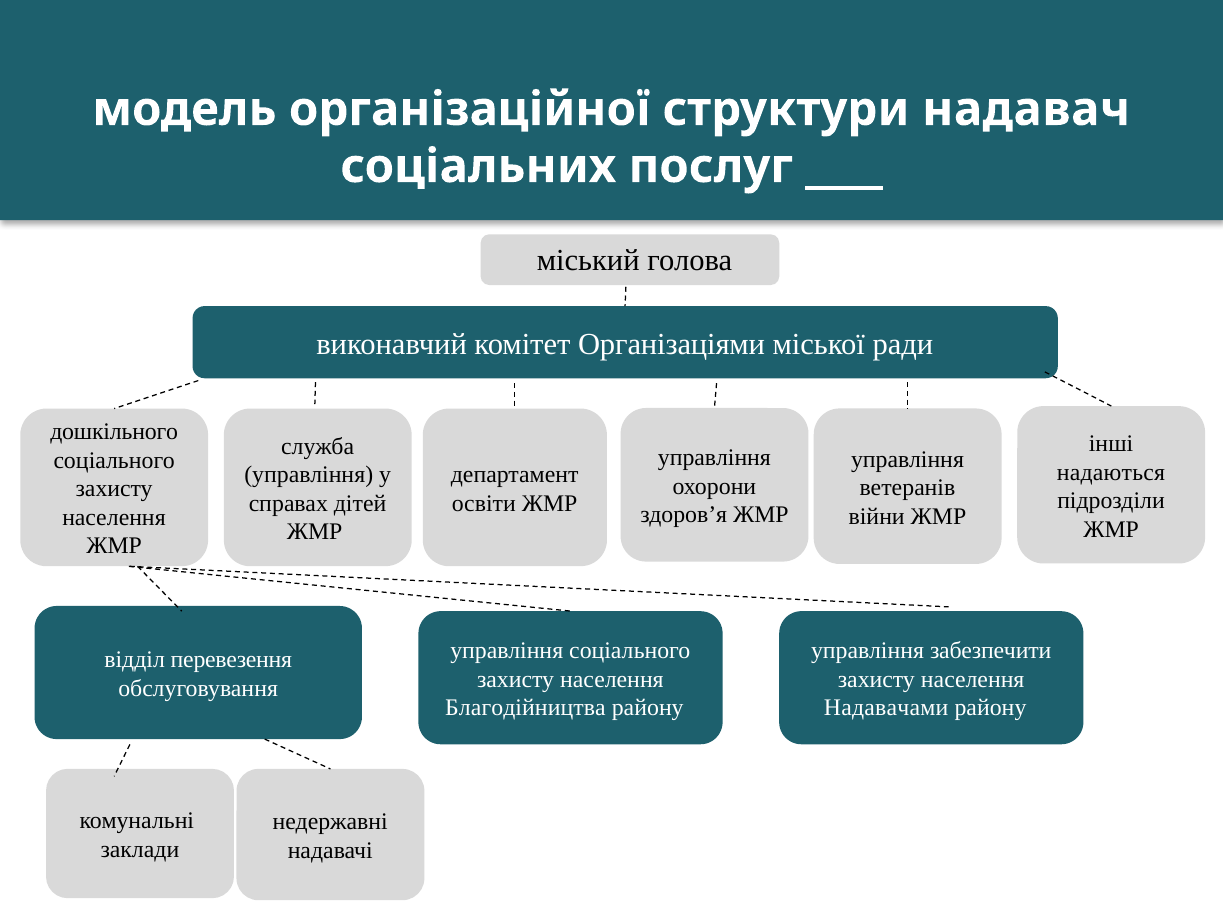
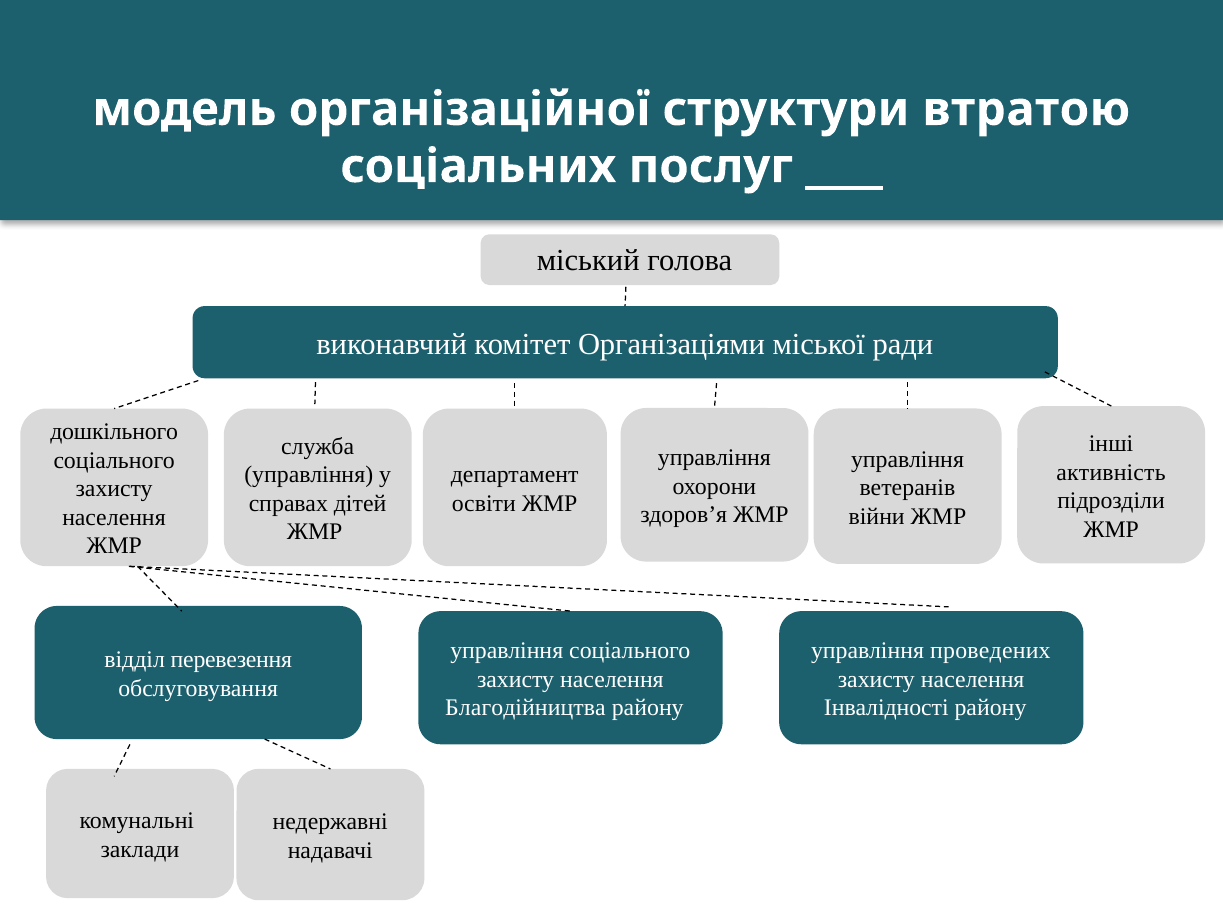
надавач: надавач -> втратою (1026, 109)
надаються: надаються -> активність (1111, 472)
забезпечити: забезпечити -> проведених (990, 651)
Надавачами: Надавачами -> Інвалідності (886, 708)
